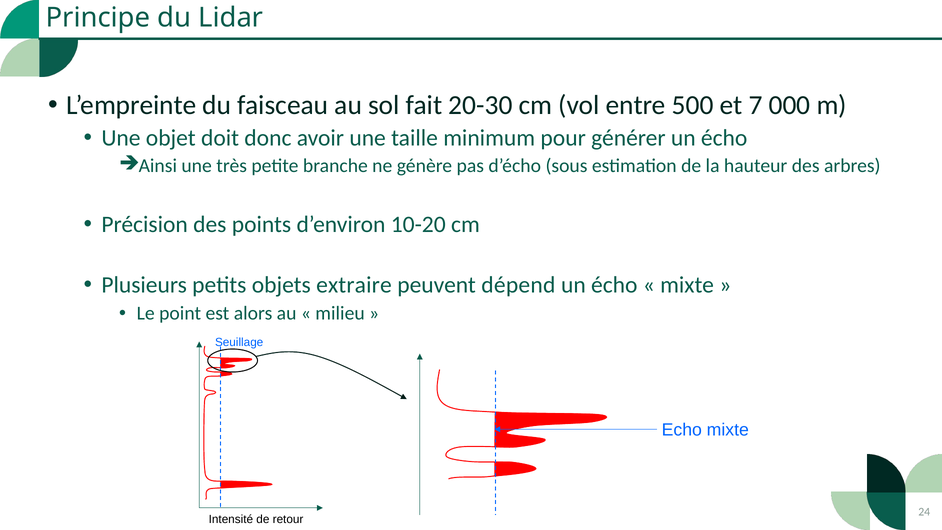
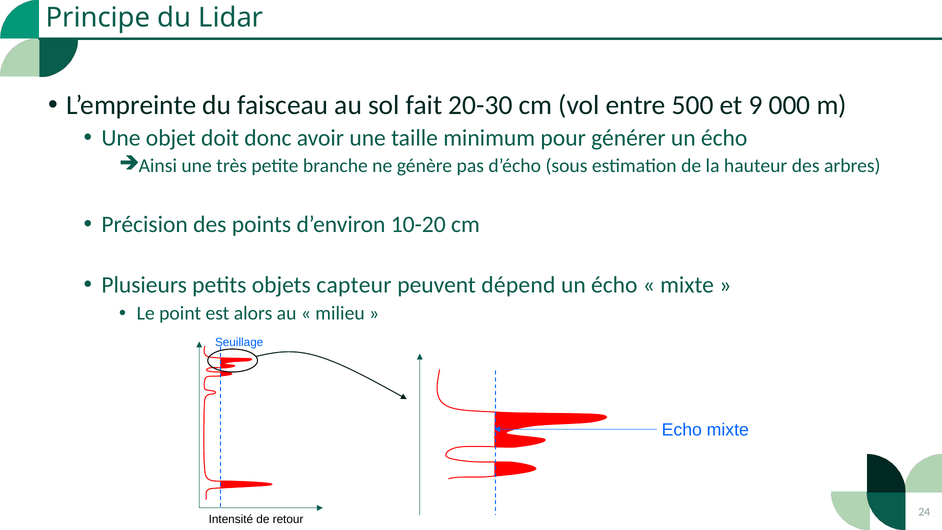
7: 7 -> 9 (755, 105)
extraire: extraire -> capteur (354, 285)
